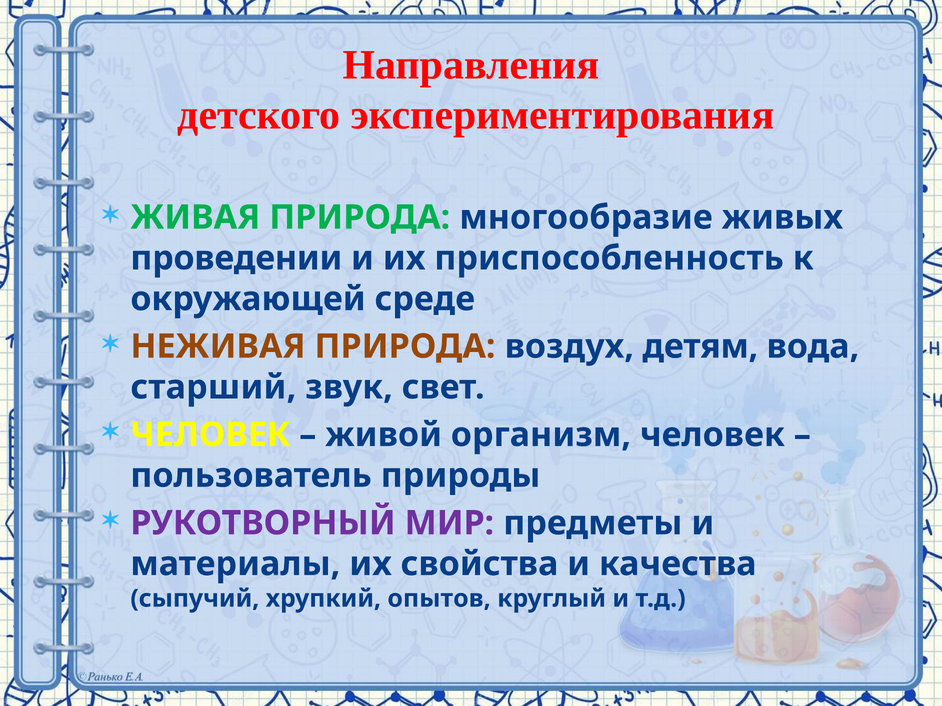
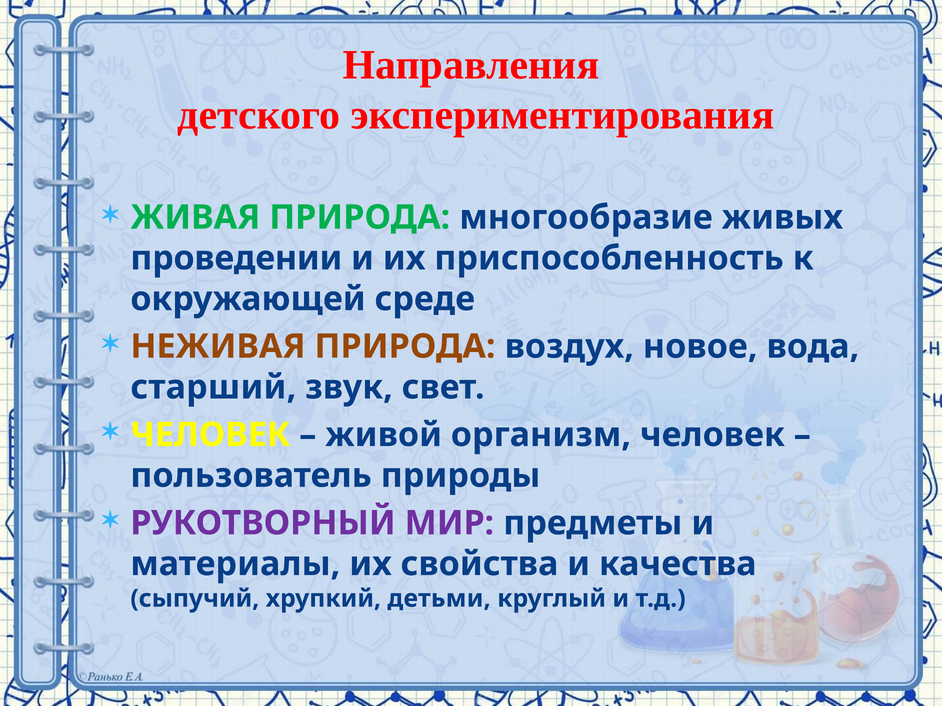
детям: детям -> новое (700, 347)
опытов: опытов -> детьми (439, 599)
